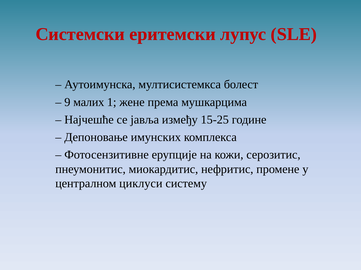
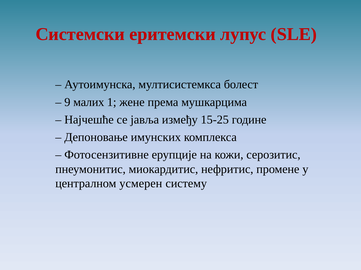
циклуси: циклуси -> усмерен (141, 184)
